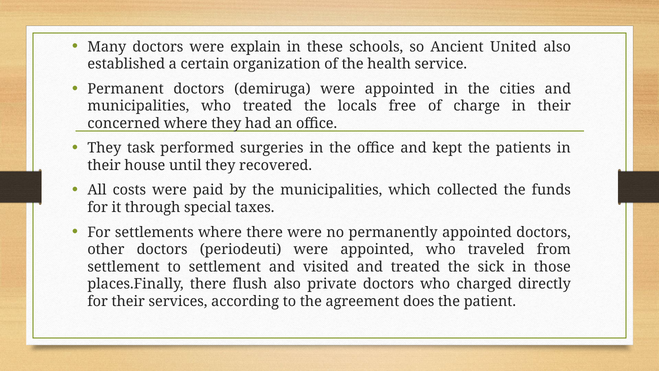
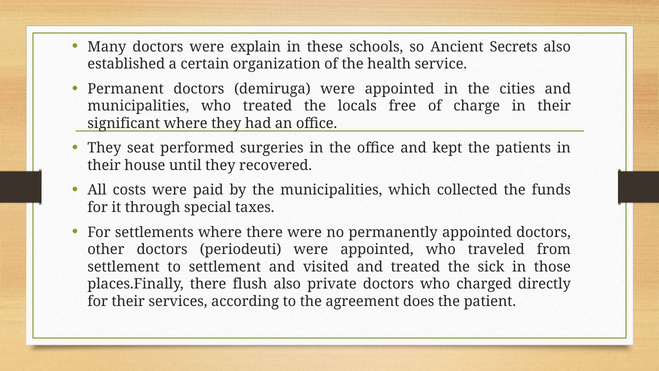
United: United -> Secrets (514, 47)
concerned: concerned -> significant (124, 123)
task: task -> seat (141, 148)
